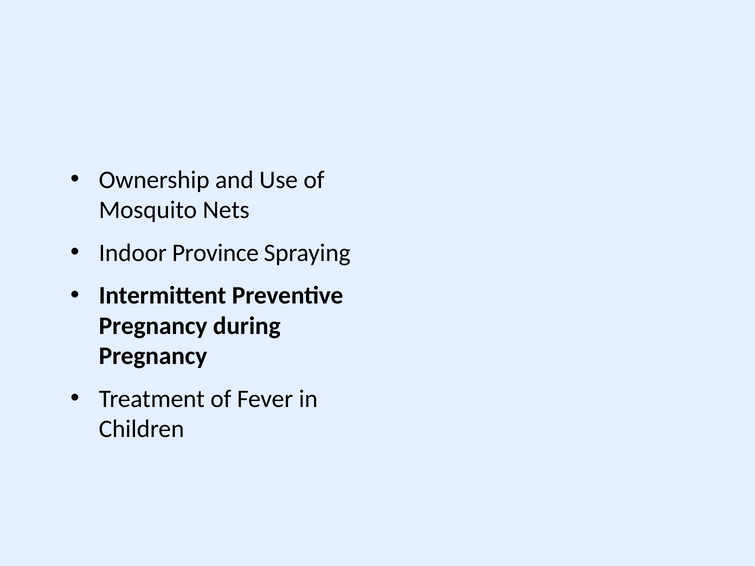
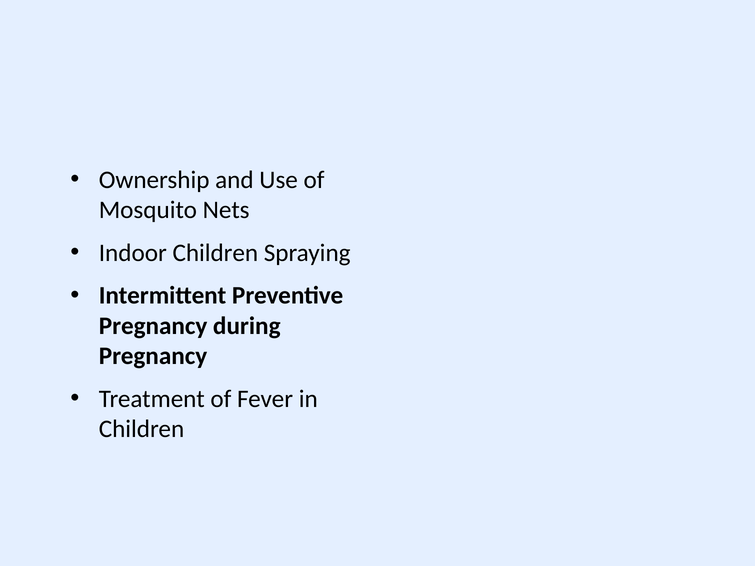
Indoor Province: Province -> Children (215, 253)
